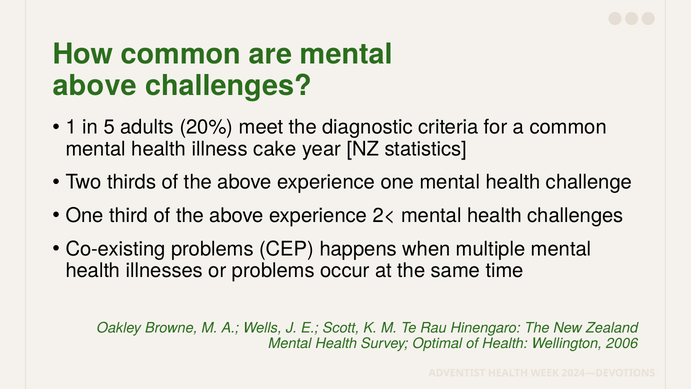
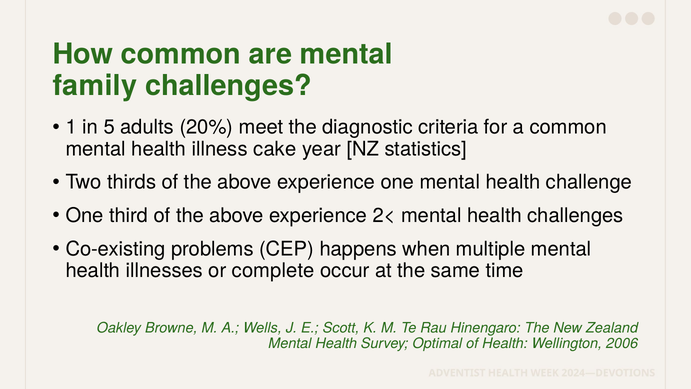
above: above -> family (95, 85)
or problems: problems -> complete (273, 270)
